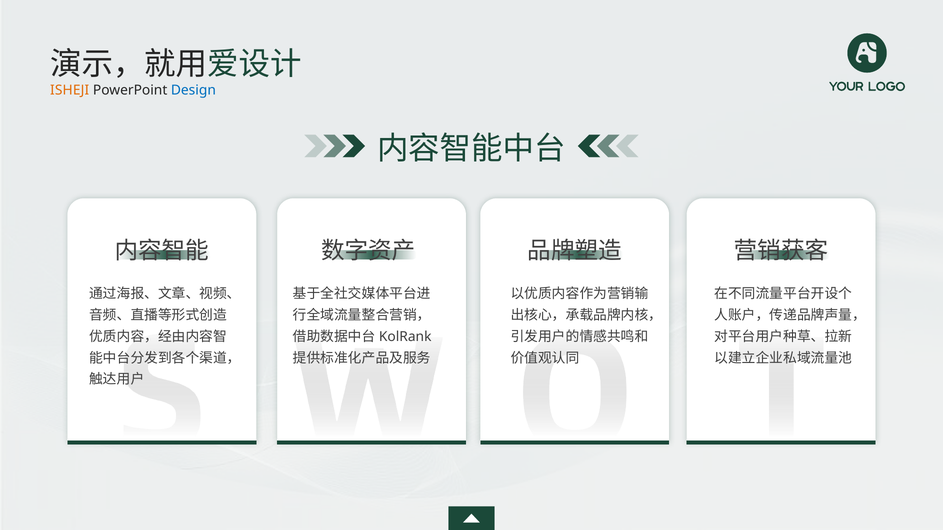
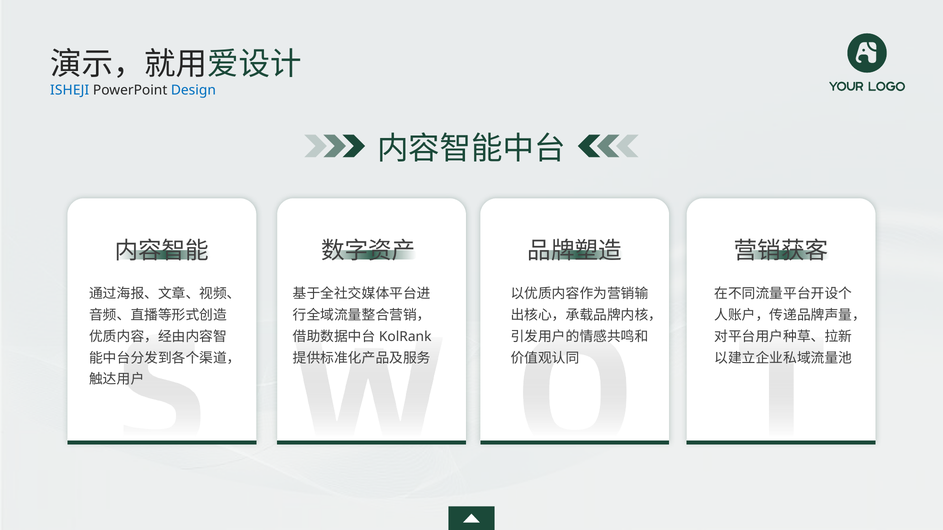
ISHEJI colour: orange -> blue (70, 90)
